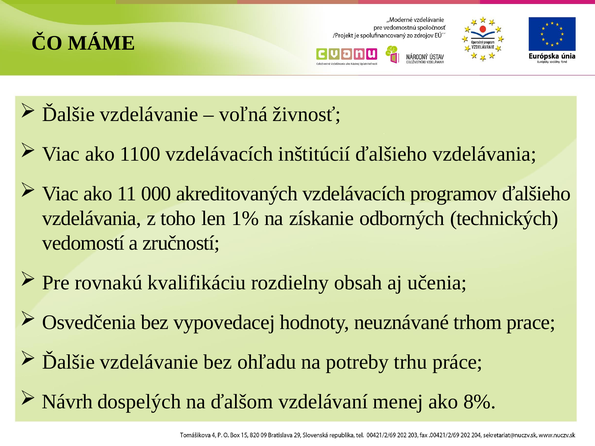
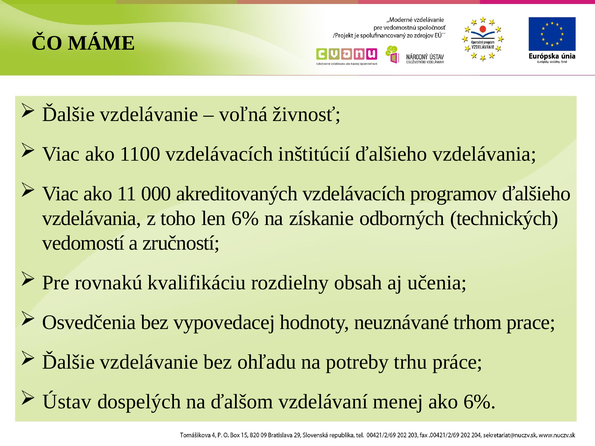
len 1%: 1% -> 6% (245, 219)
Návrh: Návrh -> Ústav (67, 402)
ako 8%: 8% -> 6% (480, 402)
